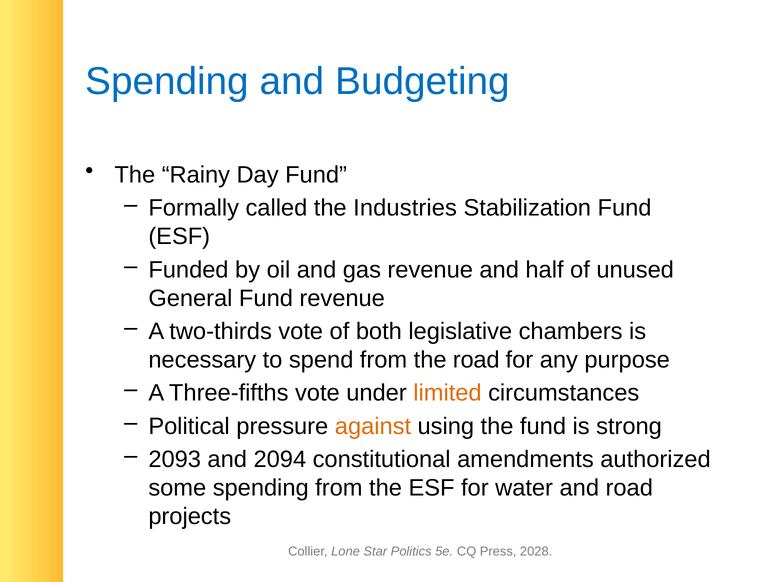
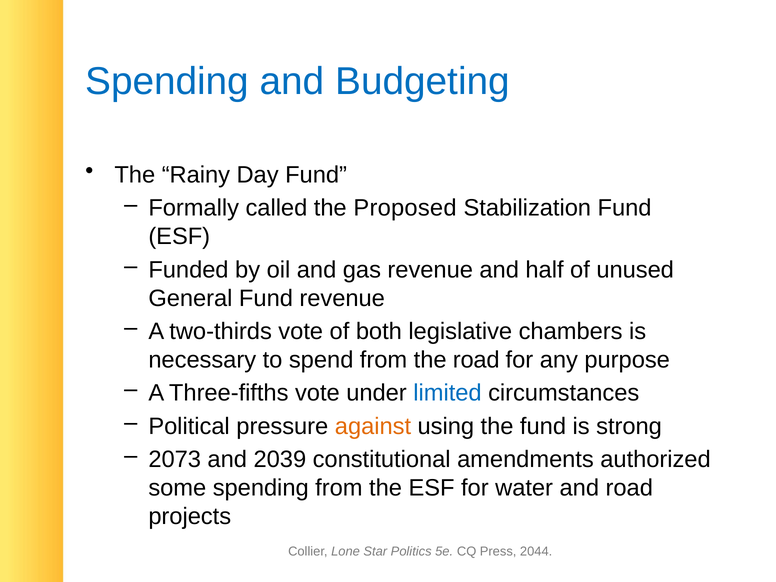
Industries: Industries -> Proposed (405, 208)
limited colour: orange -> blue (447, 393)
2093: 2093 -> 2073 (175, 459)
2094: 2094 -> 2039 (280, 459)
2028: 2028 -> 2044 (536, 552)
